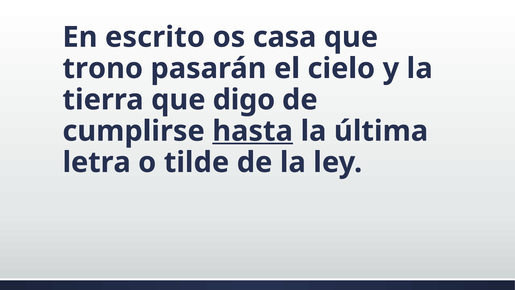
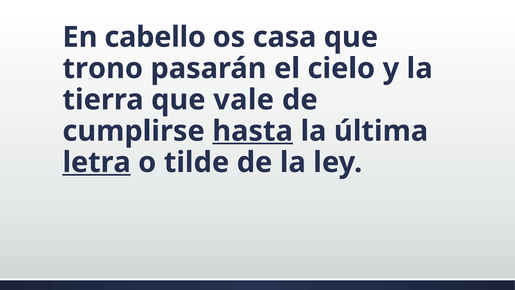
escrito: escrito -> cabello (155, 37)
digo: digo -> vale (244, 100)
letra underline: none -> present (97, 162)
